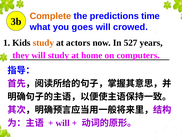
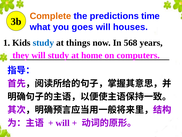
crowed: crowed -> houses (130, 27)
study colour: orange -> blue (43, 43)
actors: actors -> things (78, 43)
527: 527 -> 568 (131, 43)
